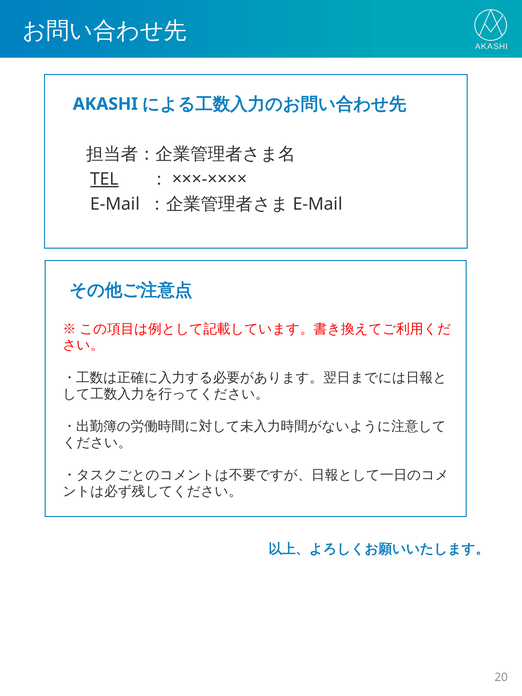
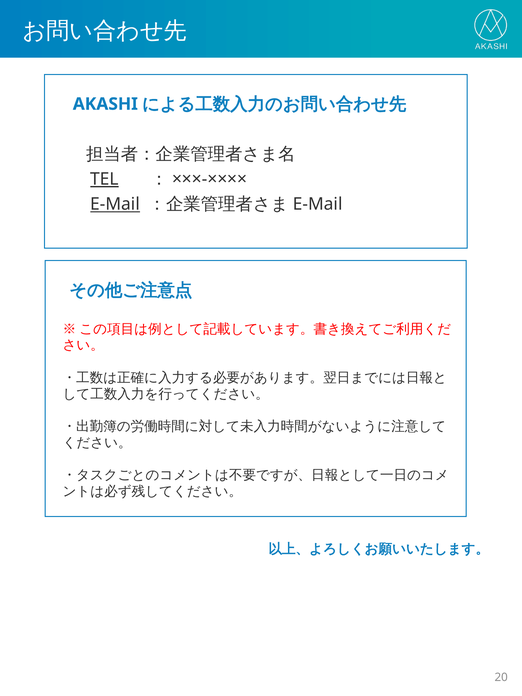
E-Mail underline: none -> present (115, 204)
